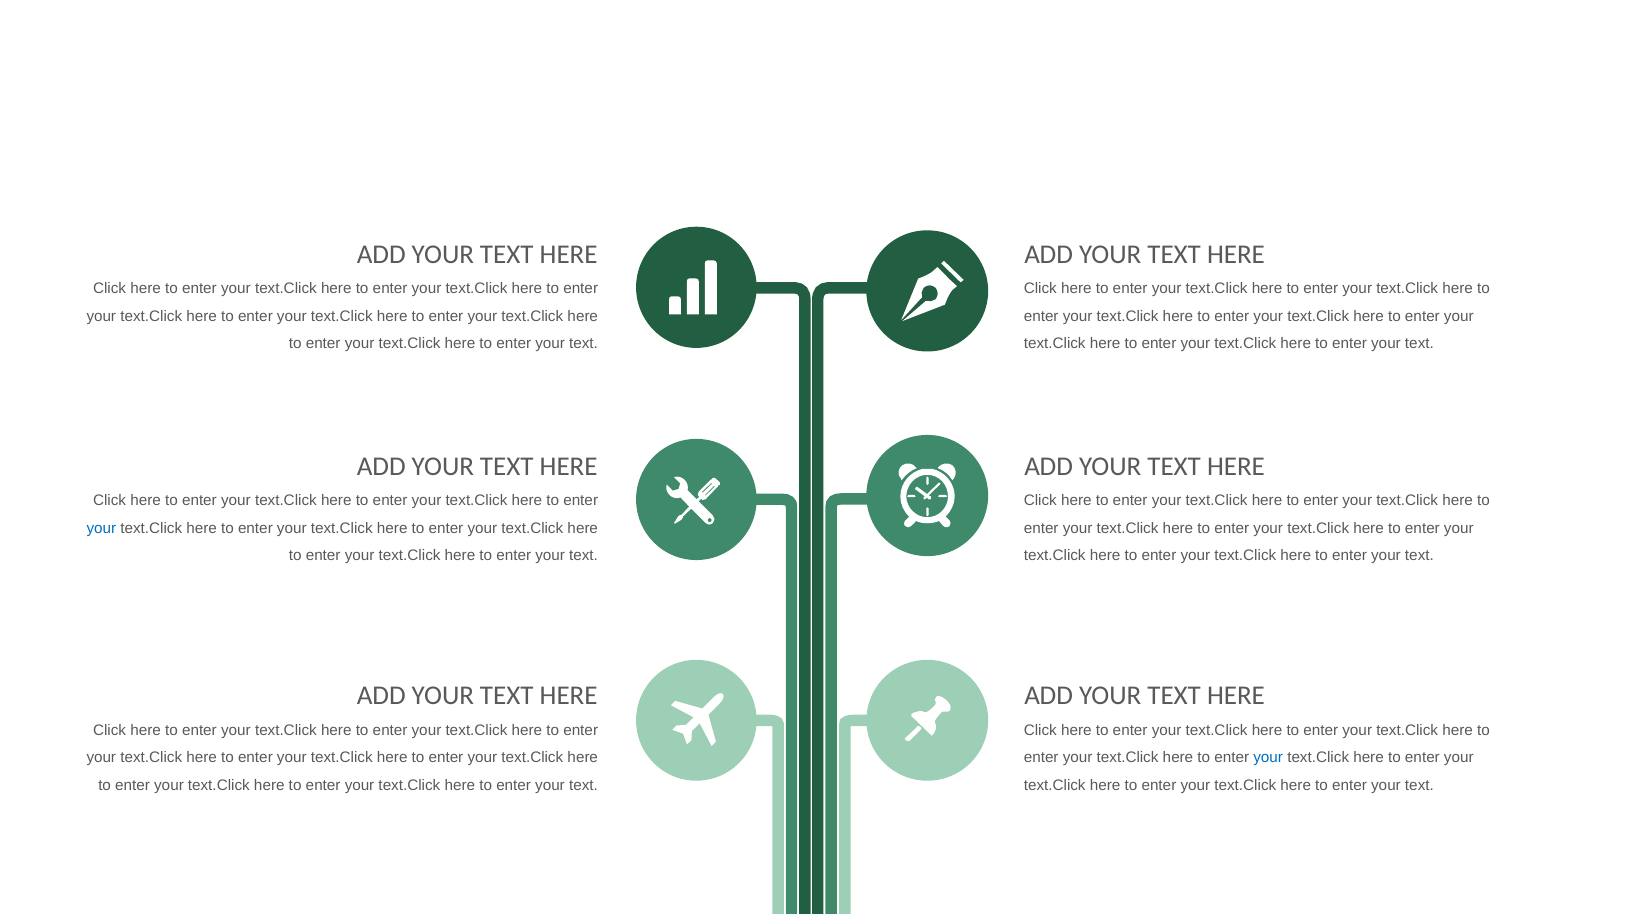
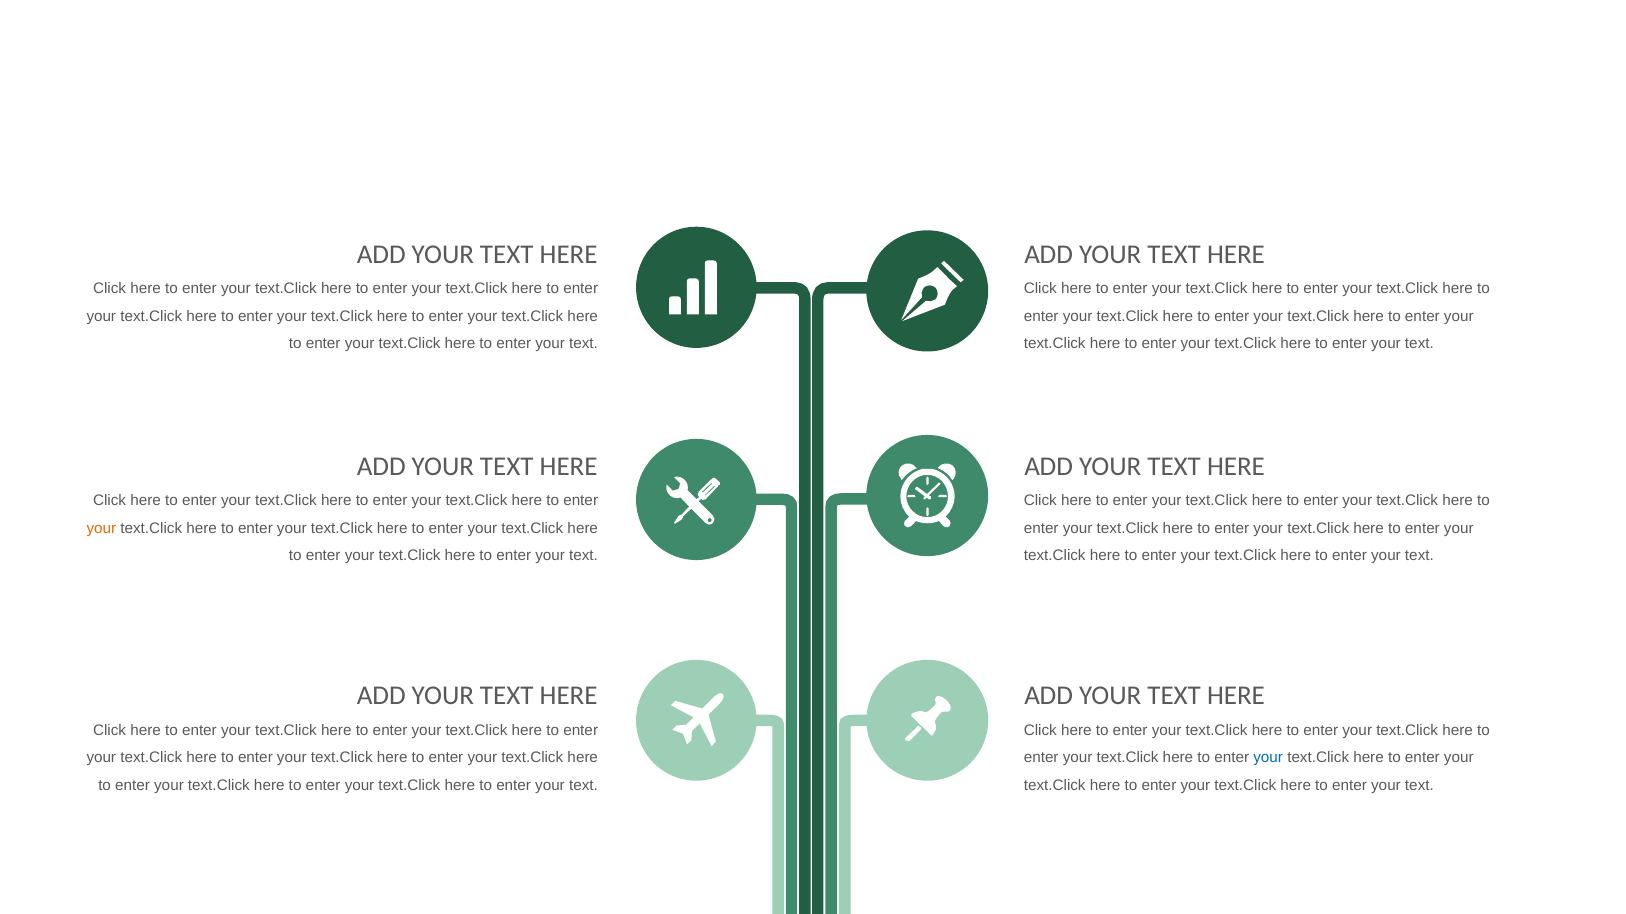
your colour: blue -> orange (101, 529)
